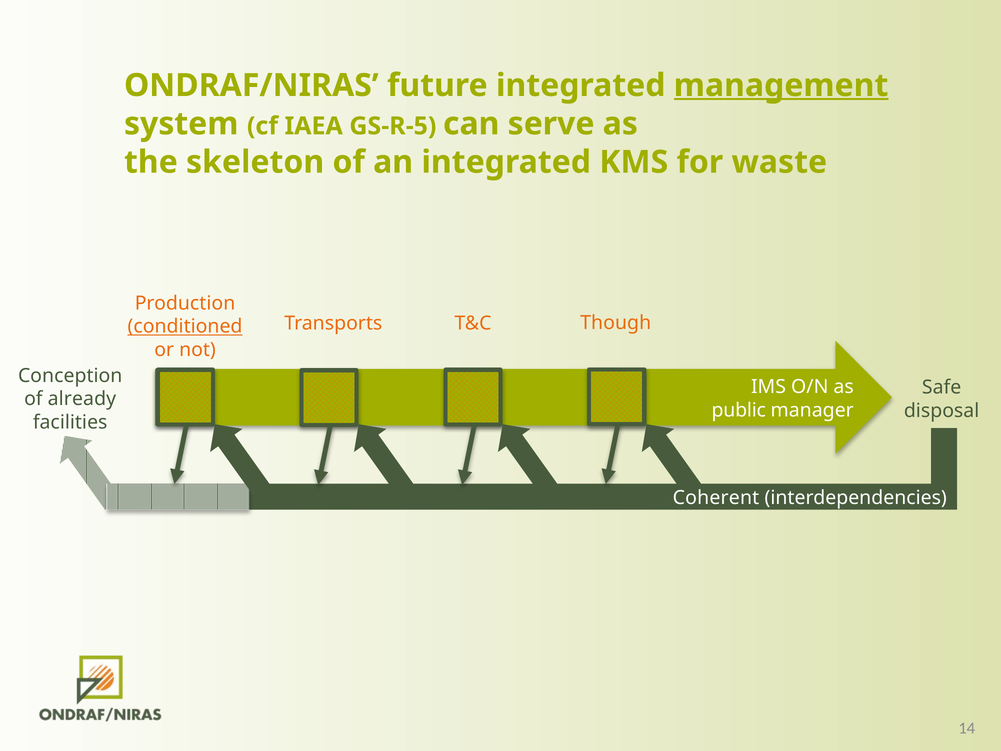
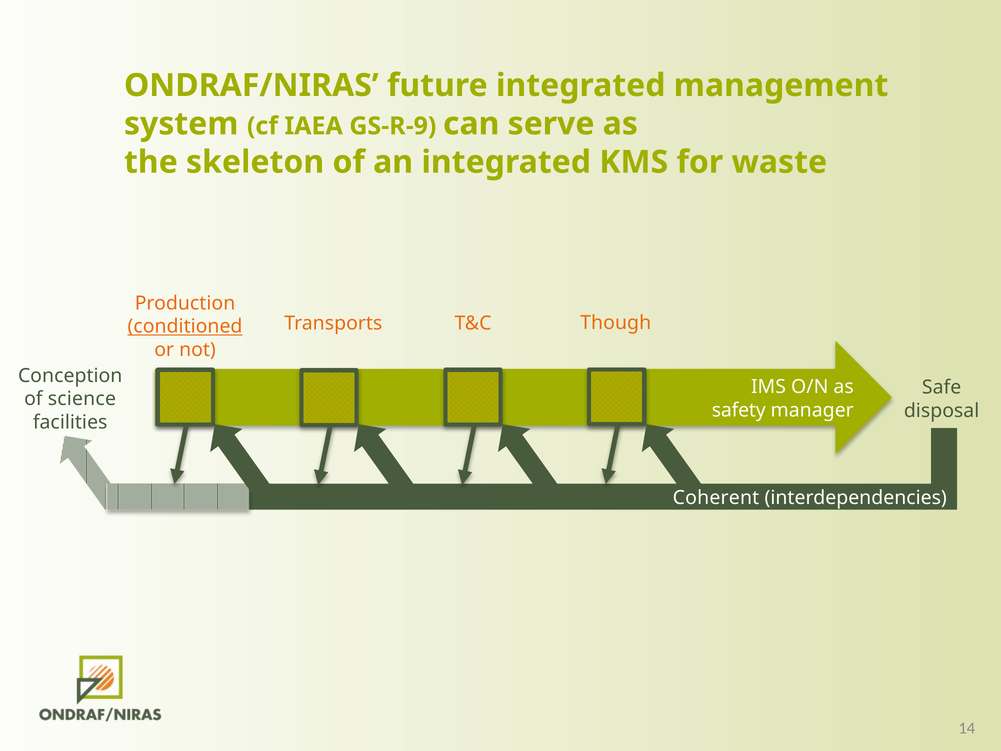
management underline: present -> none (781, 85)
GS-R-5: GS-R-5 -> GS-R-9 (393, 126)
already: already -> science (82, 399)
public: public -> safety (739, 410)
